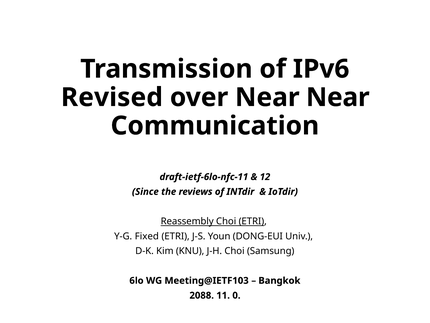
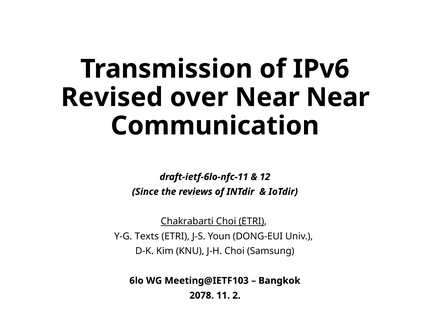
Reassembly: Reassembly -> Chakrabarti (187, 221)
Fixed: Fixed -> Texts (147, 236)
2088: 2088 -> 2078 (202, 295)
0: 0 -> 2 (236, 295)
